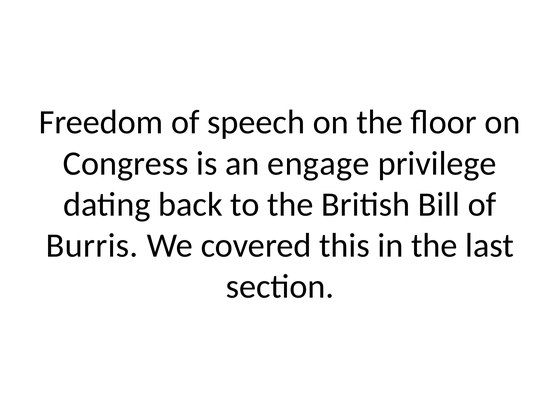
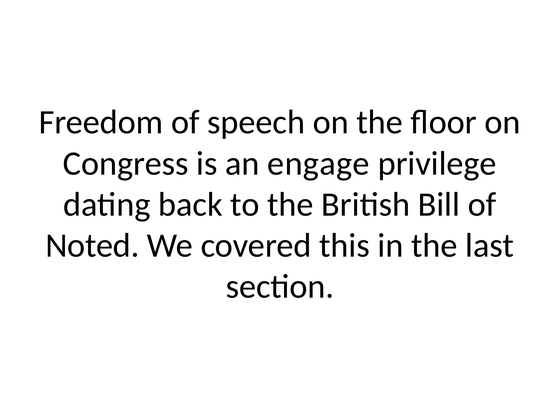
Burris: Burris -> Noted (92, 246)
